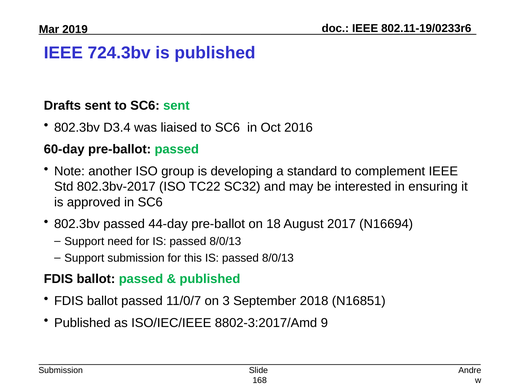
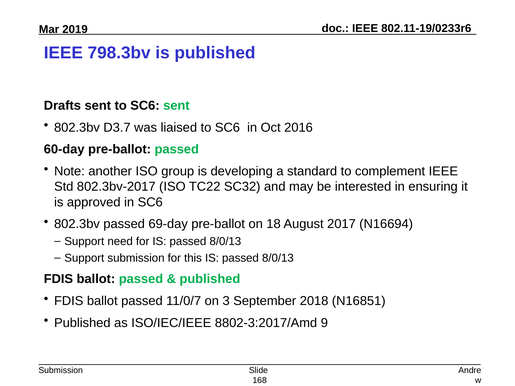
724.3bv: 724.3bv -> 798.3bv (119, 53)
D3.4: D3.4 -> D3.7 (117, 128)
44-day: 44-day -> 69-day (168, 224)
